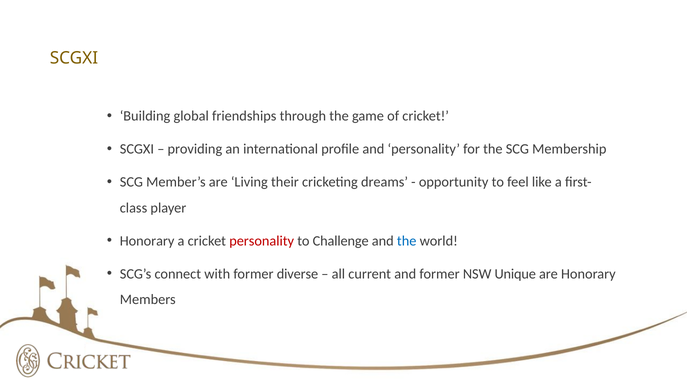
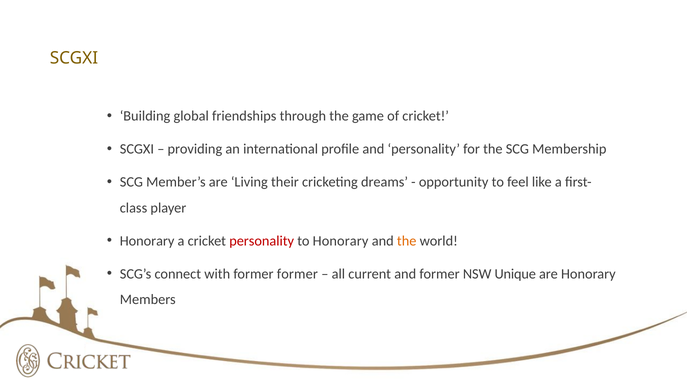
to Challenge: Challenge -> Honorary (341, 241)
the colour: blue -> orange (407, 241)
former diverse: diverse -> former (297, 273)
